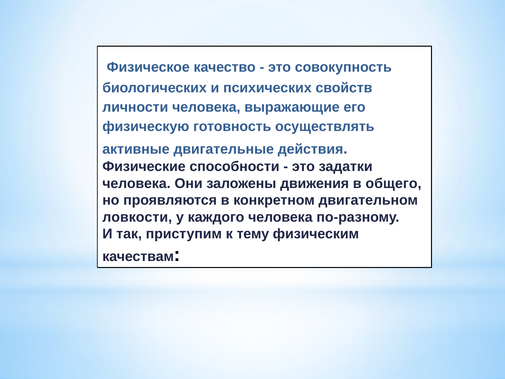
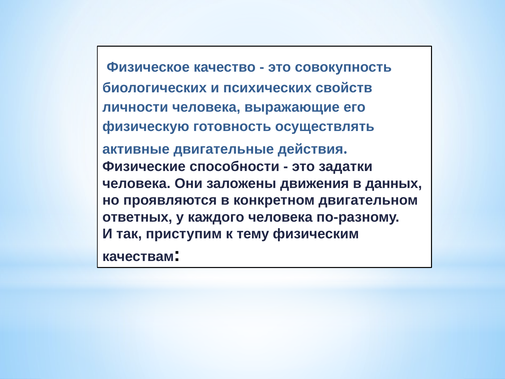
общего: общего -> данных (394, 183)
ловкости: ловкости -> ответных (137, 217)
